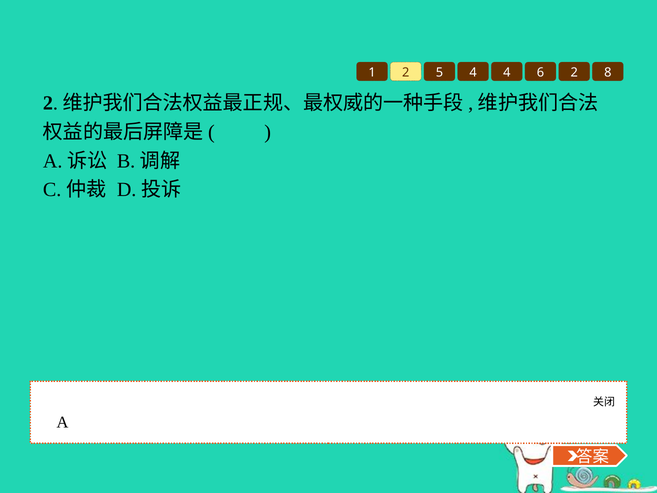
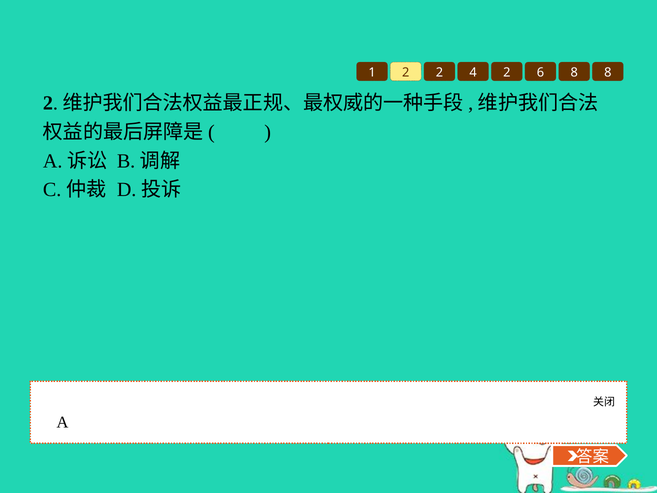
2 5: 5 -> 2 (439, 72)
4 4: 4 -> 2 (507, 72)
6 2: 2 -> 8 (574, 72)
